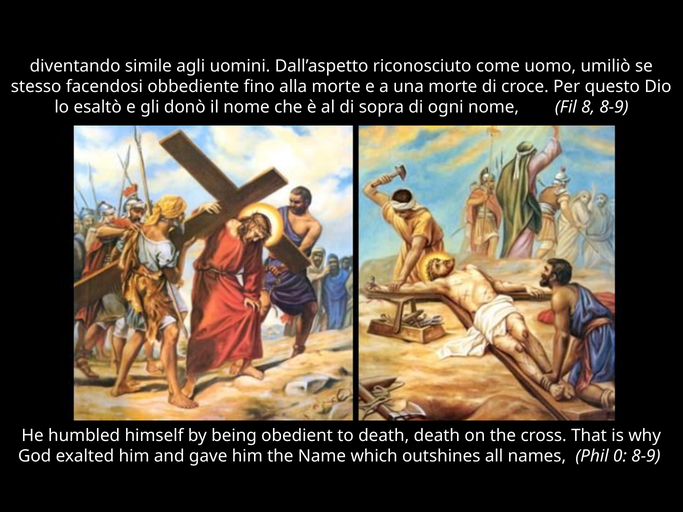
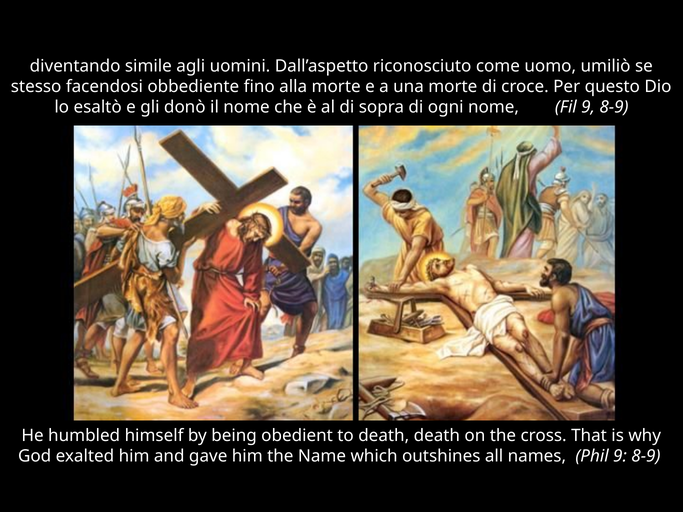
Fil 8: 8 -> 9 (588, 107)
Phil 0: 0 -> 9 (620, 456)
